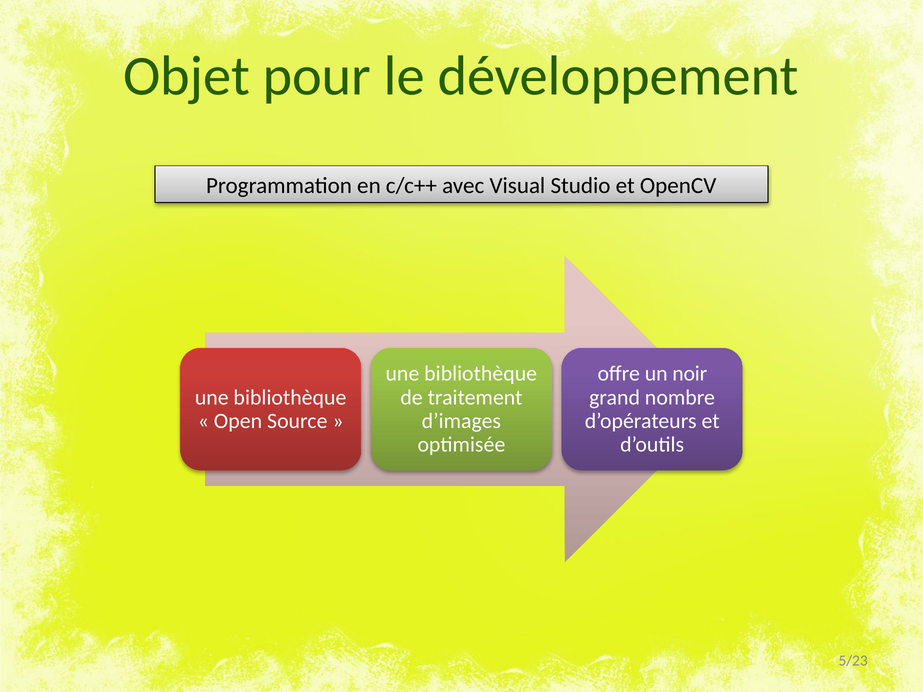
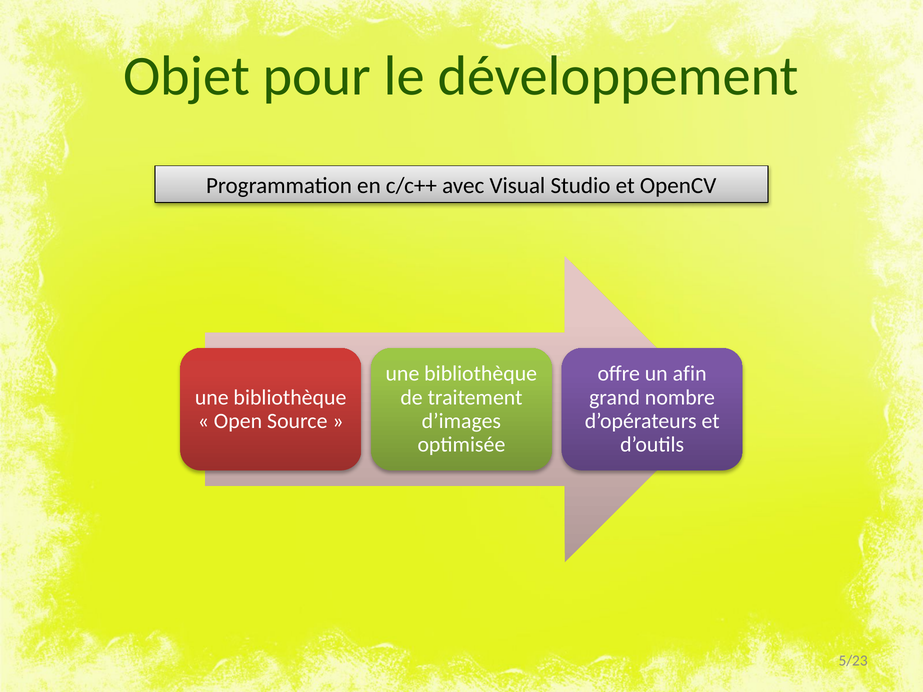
noir: noir -> afin (690, 374)
